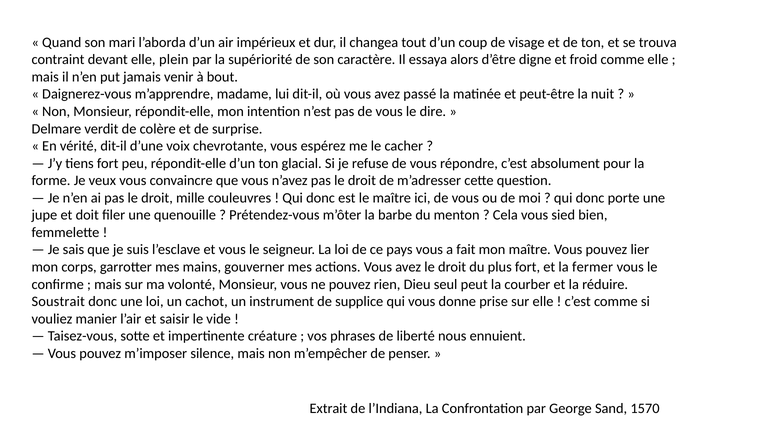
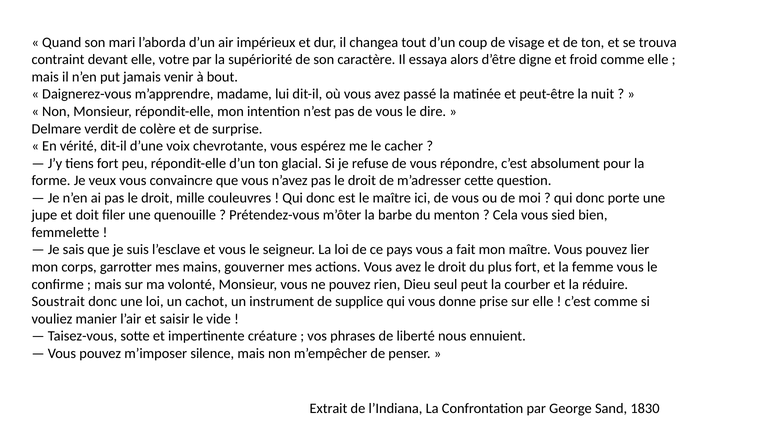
plein: plein -> votre (174, 60)
fermer: fermer -> femme (593, 267)
1570: 1570 -> 1830 (645, 408)
